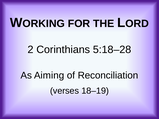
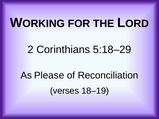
5:18–28: 5:18–28 -> 5:18–29 (112, 50)
Aiming: Aiming -> Please (49, 75)
